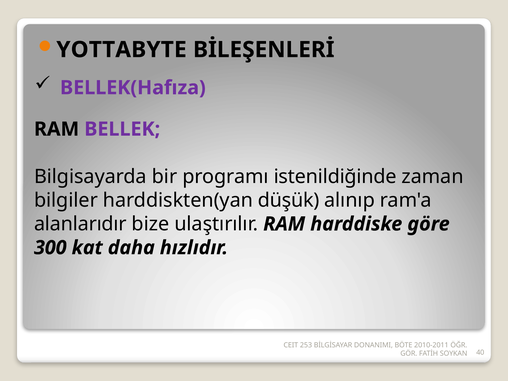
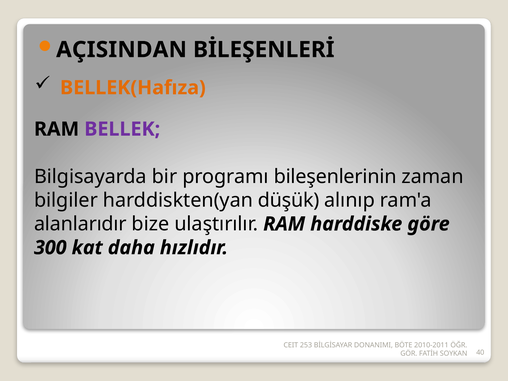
YOTTABYTE: YOTTABYTE -> AÇISINDAN (122, 50)
BELLEK(Hafıza colour: purple -> orange (133, 88)
istenildiğinde: istenildiğinde -> bileşenlerinin (335, 177)
